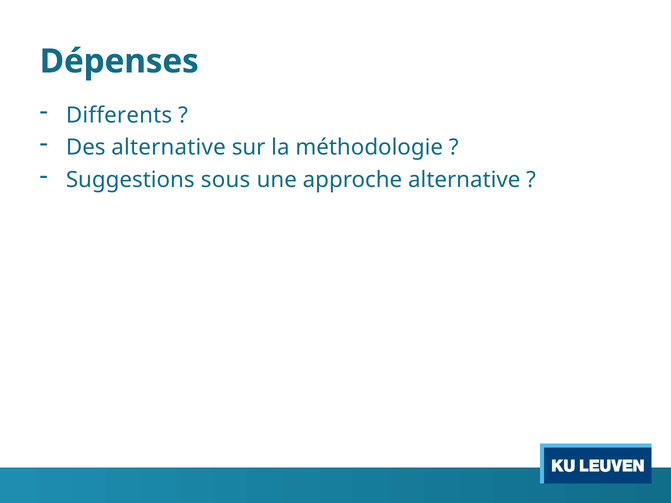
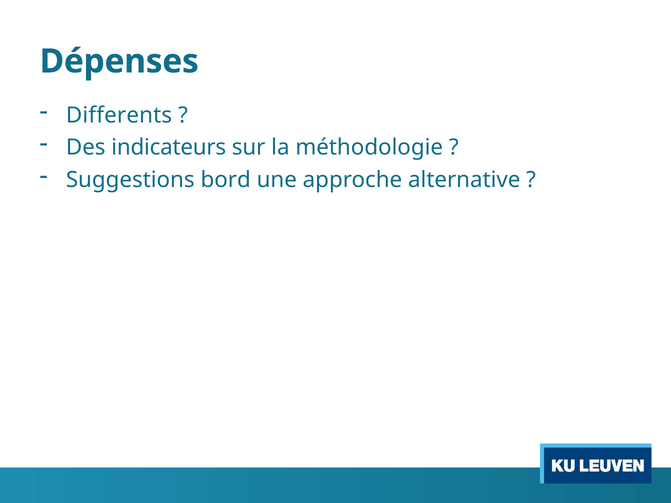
Des alternative: alternative -> indicateurs (169, 148)
sous: sous -> bord (226, 180)
